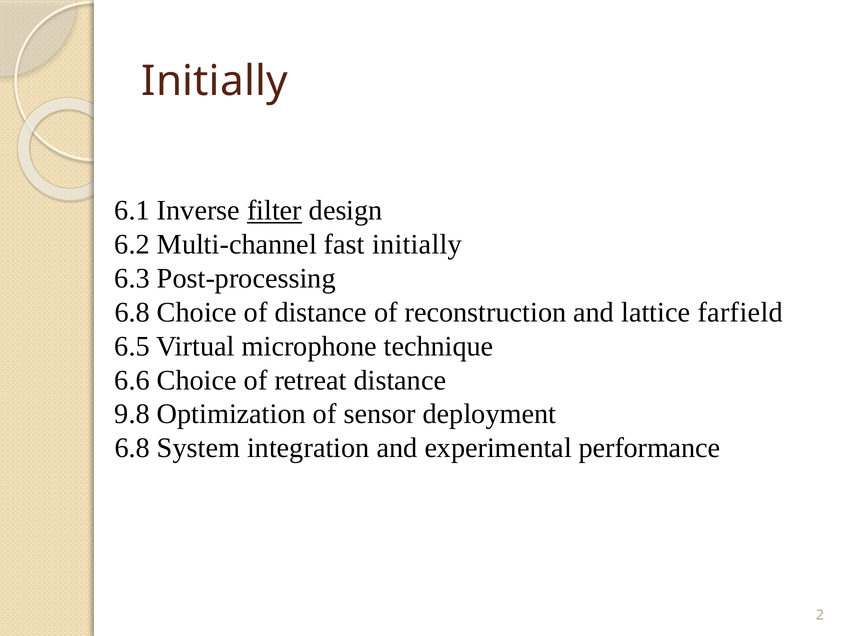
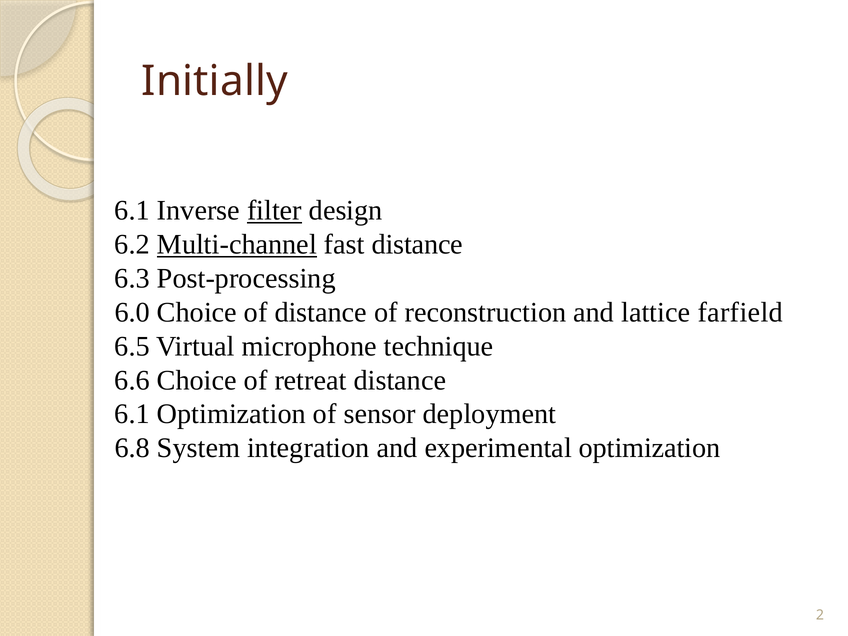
Multi-channel underline: none -> present (237, 245)
fast initially: initially -> distance (417, 245)
6.8: 6.8 -> 6.0 (132, 312)
9.8: 9.8 -> 6.1 (132, 414)
experimental performance: performance -> optimization (650, 448)
